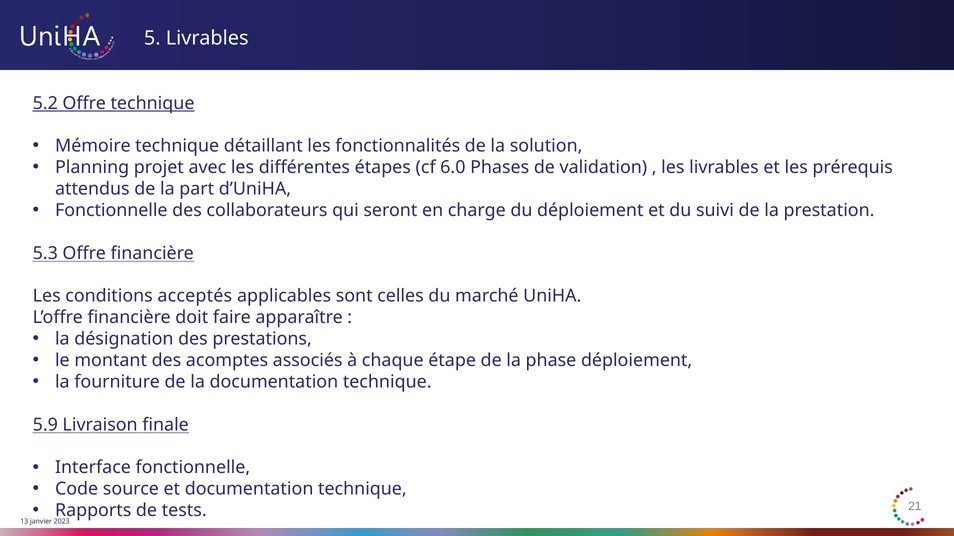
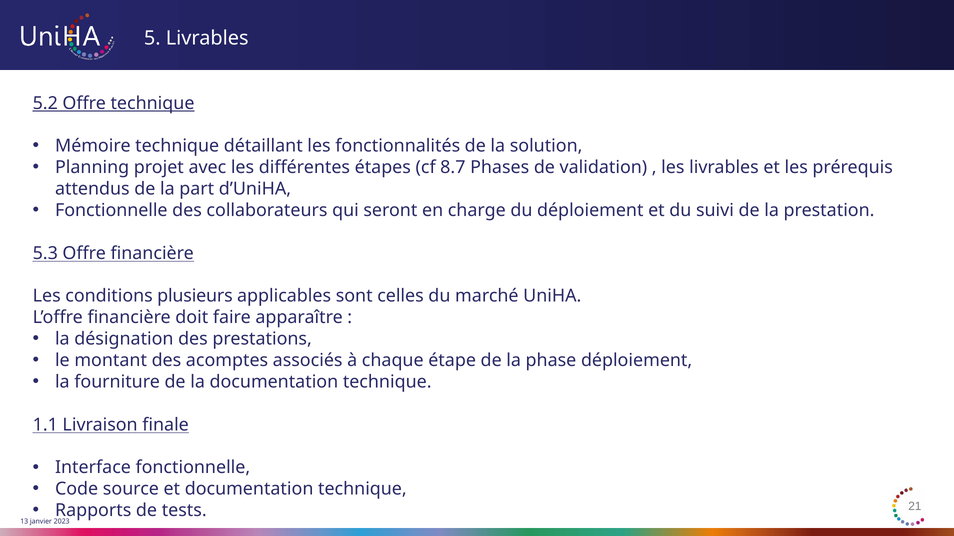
6.0: 6.0 -> 8.7 (453, 168)
acceptés: acceptés -> plusieurs (195, 296)
5.9: 5.9 -> 1.1 (45, 425)
